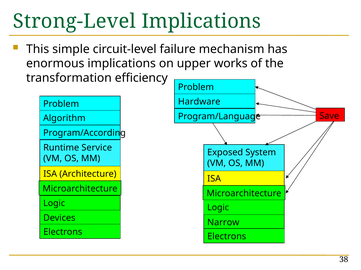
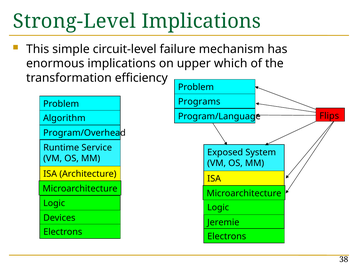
works: works -> which (231, 64)
Hardware: Hardware -> Programs (199, 102)
Save: Save -> Flips (329, 116)
Program/According: Program/According -> Program/Overhead (84, 133)
Narrow: Narrow -> Jeremie (223, 223)
